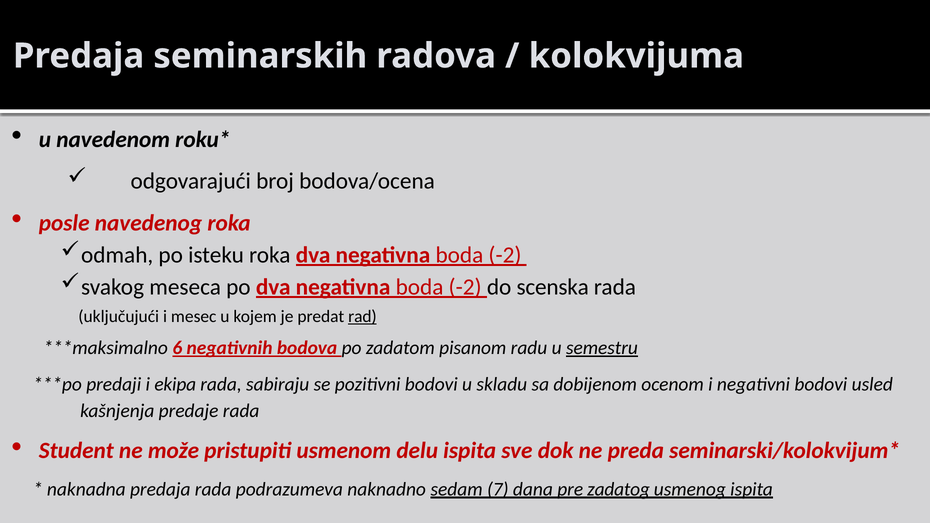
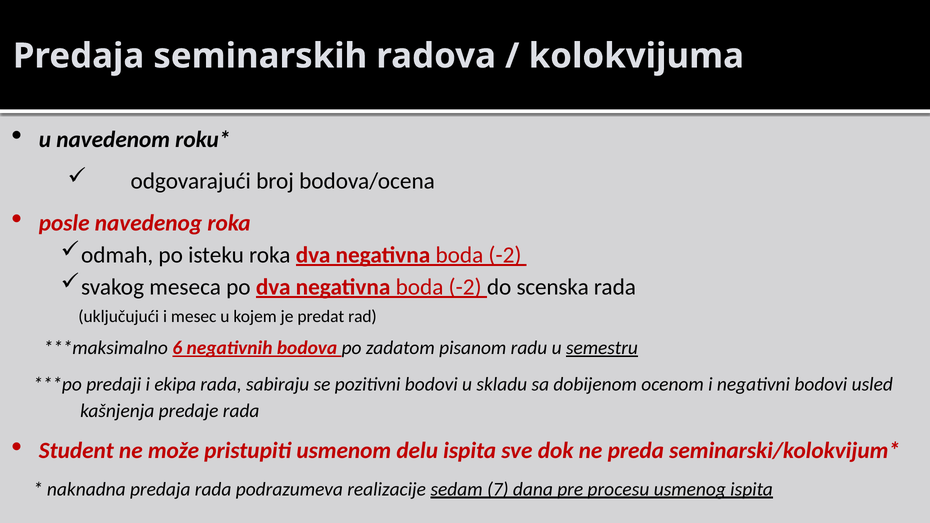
rad underline: present -> none (362, 317)
naknadno: naknadno -> realizacije (387, 489)
zadatog: zadatog -> procesu (618, 489)
